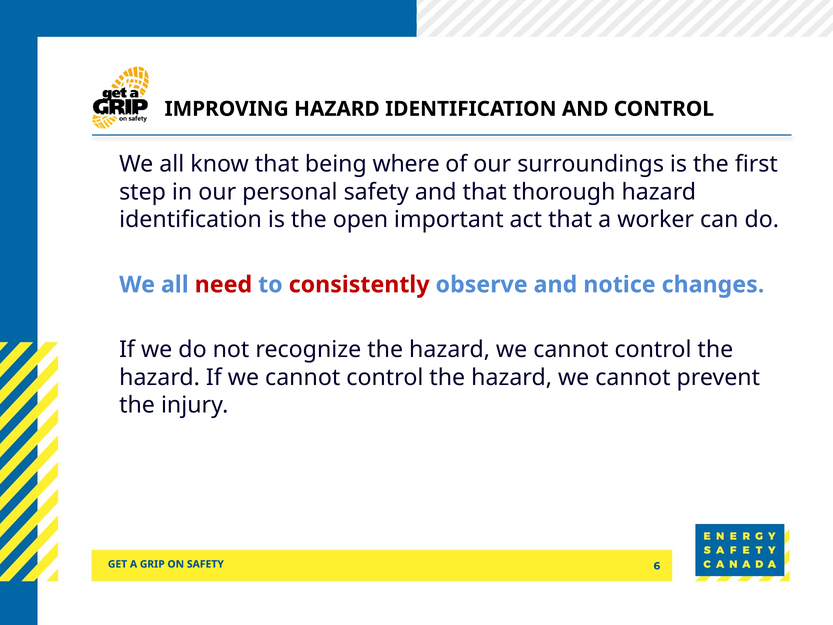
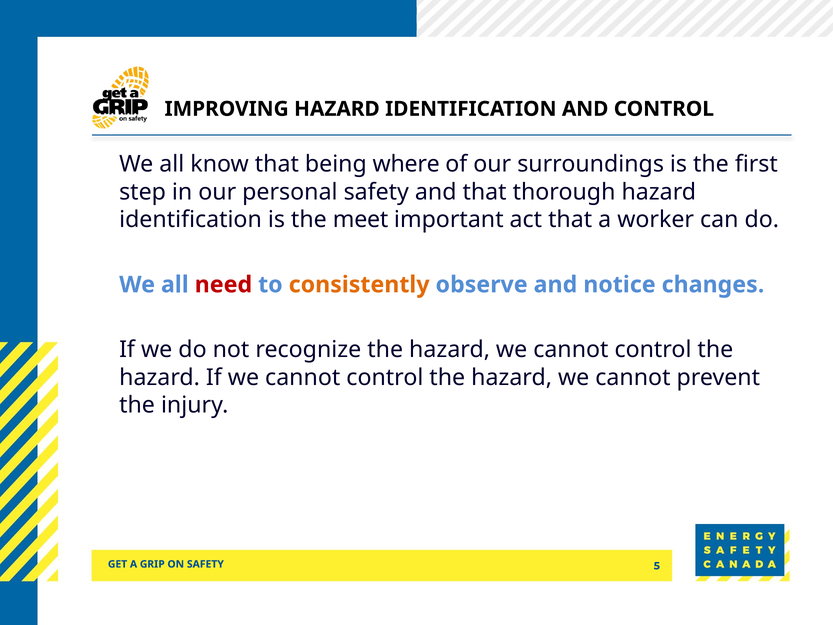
open: open -> meet (361, 220)
consistently colour: red -> orange (359, 285)
6: 6 -> 5 (657, 566)
